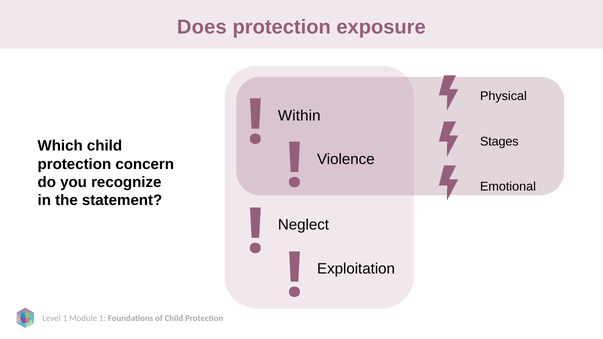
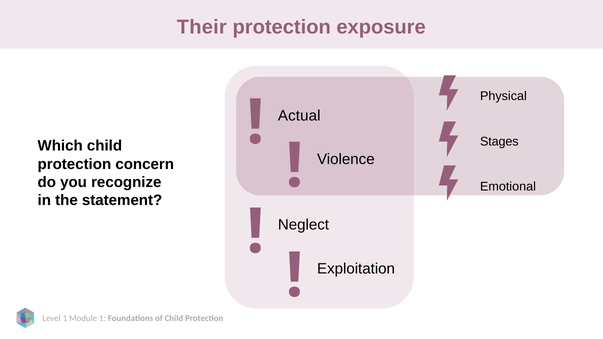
Does: Does -> Their (202, 27)
Within: Within -> Actual (299, 116)
